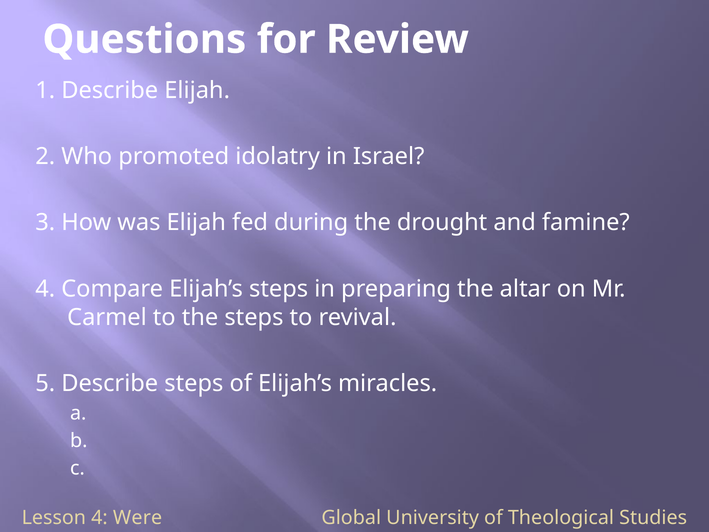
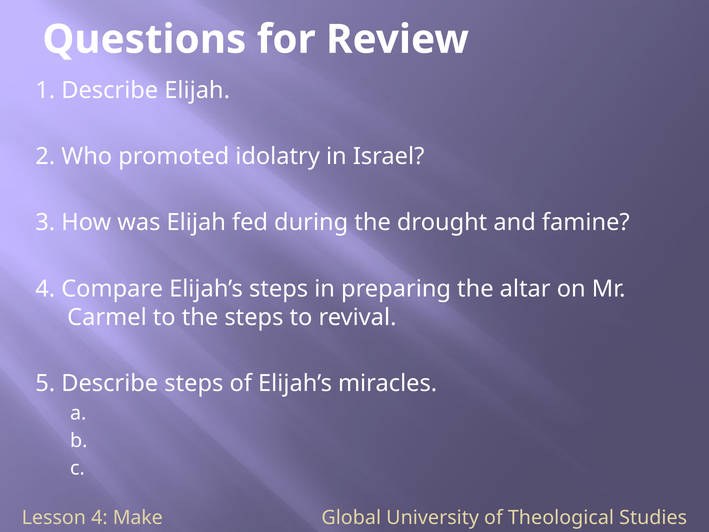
Were: Were -> Make (138, 517)
